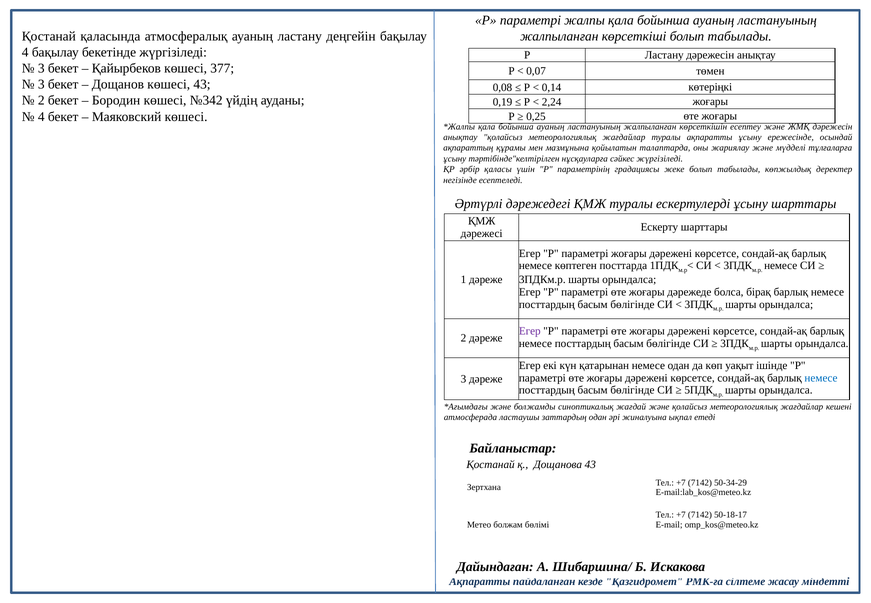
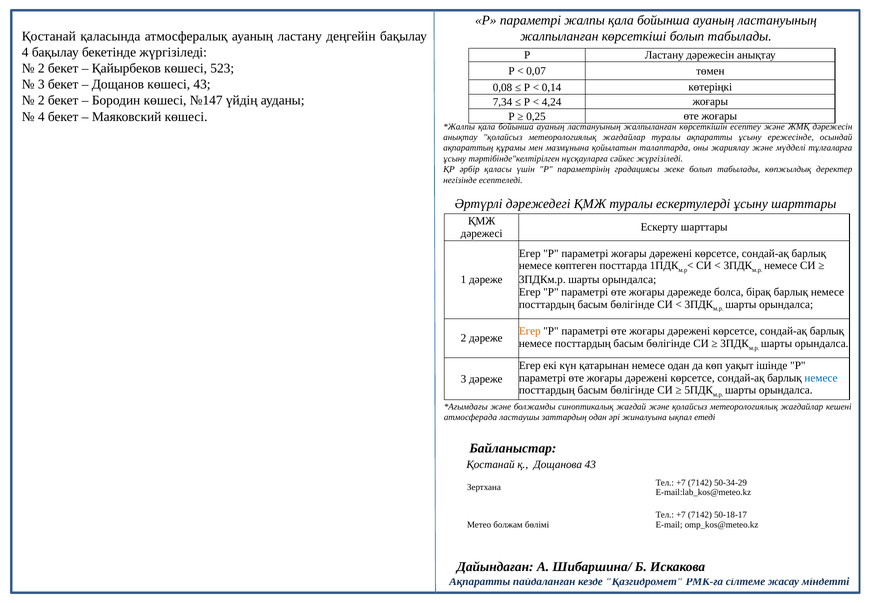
3: 3 -> 2 (41, 68)
377: 377 -> 523 (222, 68)
№342: №342 -> №147 (206, 101)
0,19: 0,19 -> 7,34 (503, 102)
2,24: 2,24 -> 4,24 (552, 102)
Егер colour: purple -> orange (530, 331)
